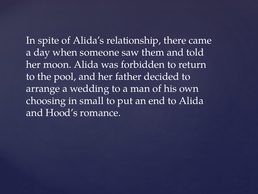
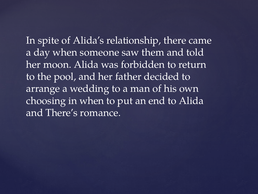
in small: small -> when (92, 100)
Hood’s: Hood’s -> There’s (62, 113)
